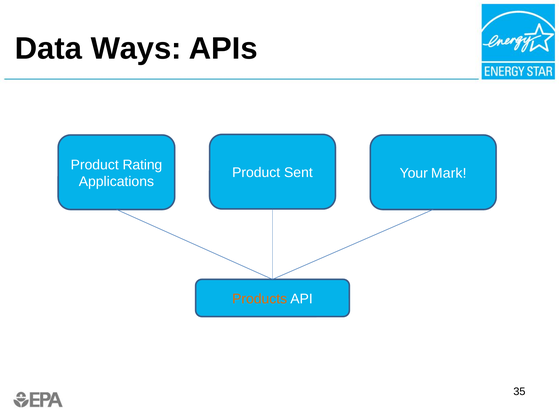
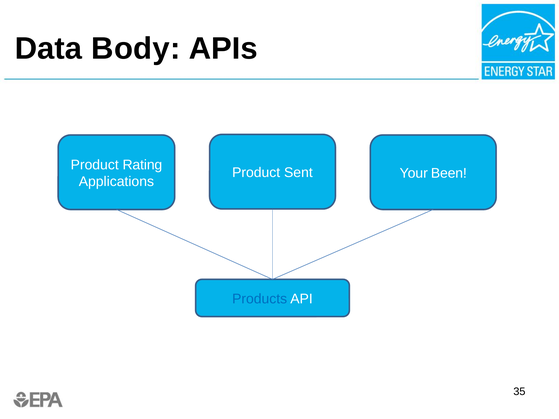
Ways: Ways -> Body (136, 49)
Mark: Mark -> Been (449, 173)
Products colour: orange -> blue (260, 299)
